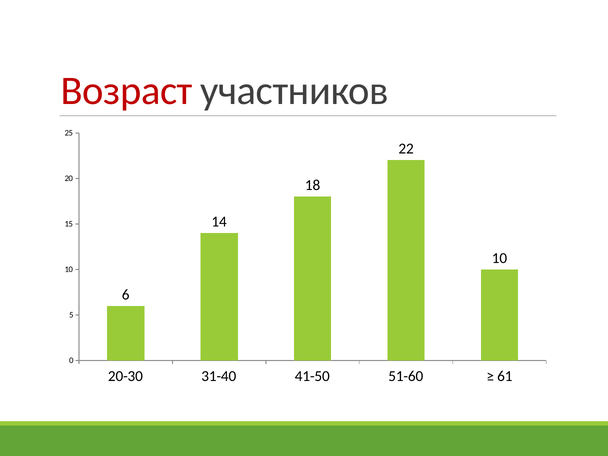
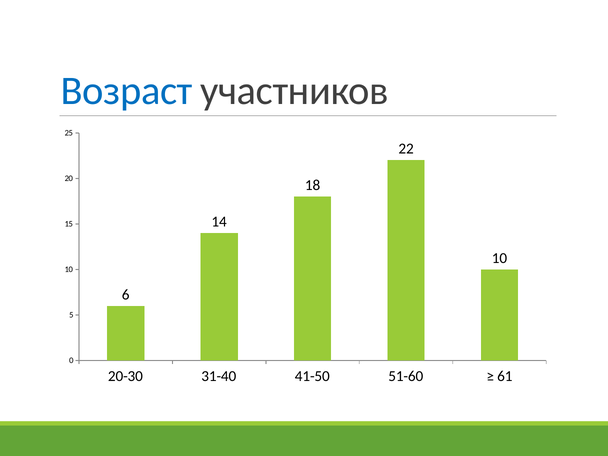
Возраст colour: red -> blue (127, 91)
